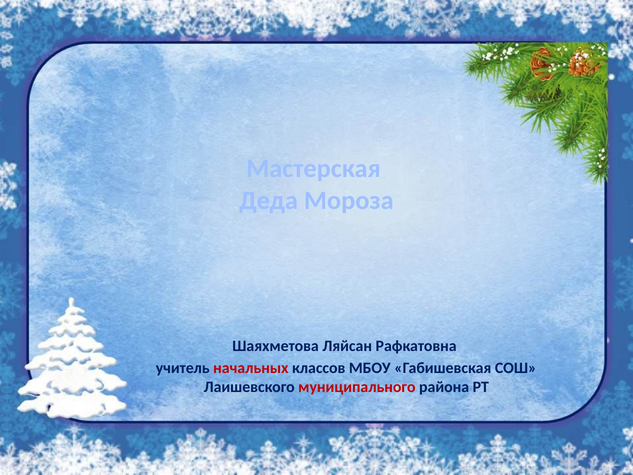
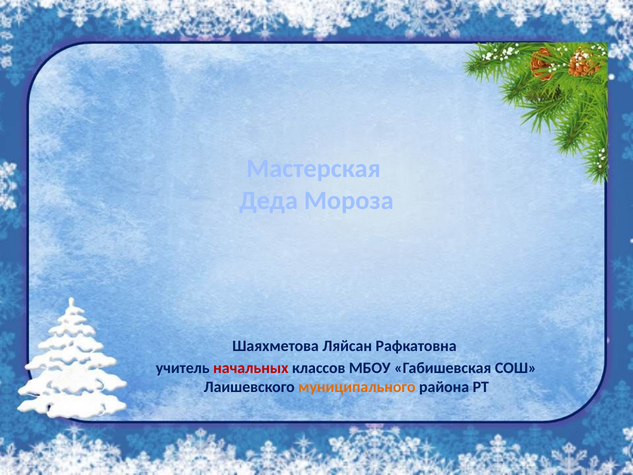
муниципального colour: red -> orange (357, 387)
